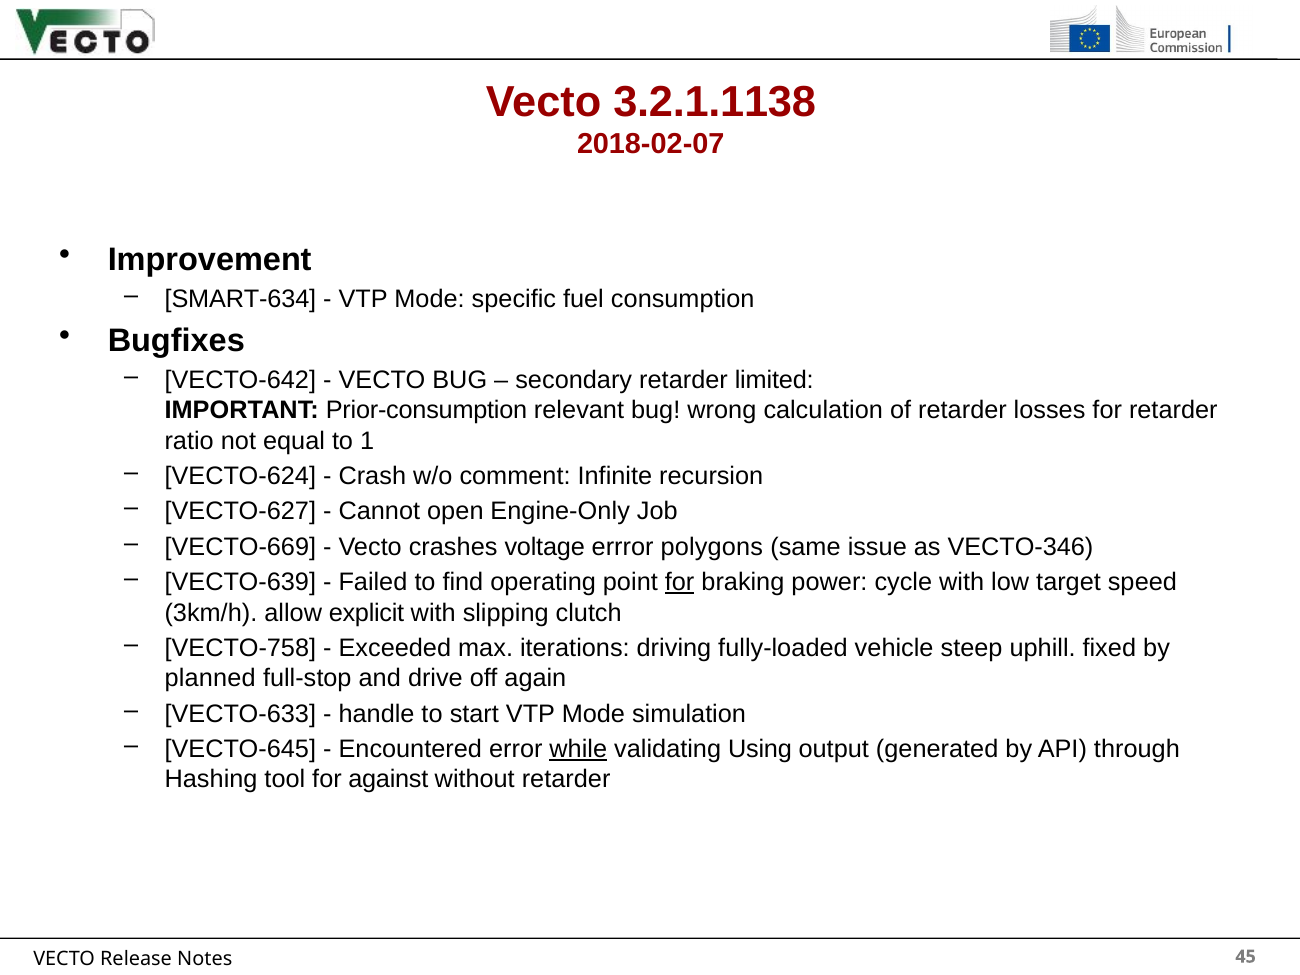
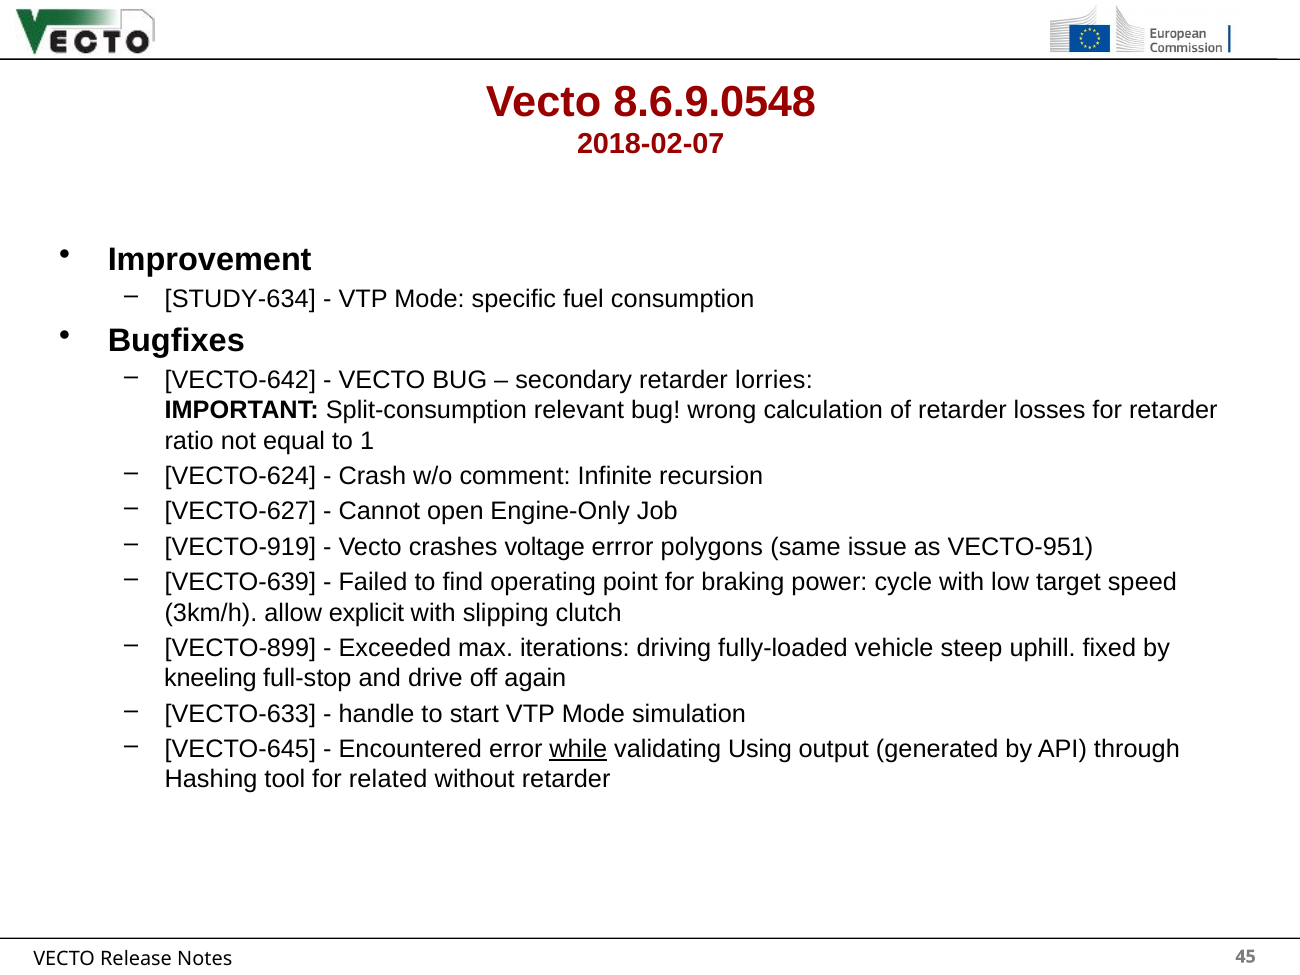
3.2.1.1138: 3.2.1.1138 -> 8.6.9.0548 (715, 102)
SMART-634: SMART-634 -> STUDY-634 (240, 299)
limited: limited -> lorries (774, 380)
Prior-consumption: Prior-consumption -> Split-consumption (426, 410)
VECTO-669: VECTO-669 -> VECTO-919 (240, 547)
VECTO-346: VECTO-346 -> VECTO-951 (1020, 547)
for underline: present -> none (680, 582)
VECTO-758: VECTO-758 -> VECTO-899 (240, 648)
planned: planned -> kneeling (210, 678)
against: against -> related (388, 780)
